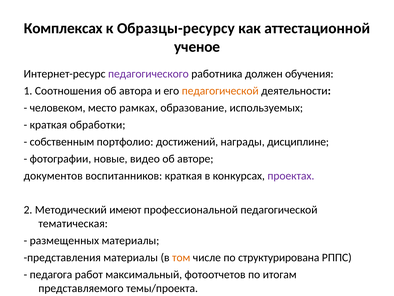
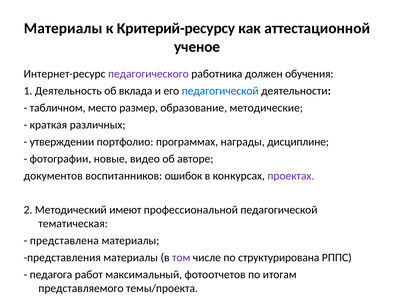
Комплексах: Комплексах -> Материалы (63, 28)
Образцы-ресурсу: Образцы-ресурсу -> Критерий-ресурсу (176, 28)
Соотношения: Соотношения -> Деятельность (68, 91)
автора: автора -> вклада (136, 91)
педагогической colour: orange -> blue (220, 91)
человеком: человеком -> табличном (58, 108)
рамках: рамках -> размер (139, 108)
используемых: используемых -> методические (266, 108)
обработки: обработки -> различных (98, 125)
собственным: собственным -> утверждении (62, 142)
достижений: достижений -> программах (187, 142)
воспитанников краткая: краткая -> ошибок (183, 175)
размещенных: размещенных -> представлена (64, 240)
том colour: orange -> purple (181, 257)
